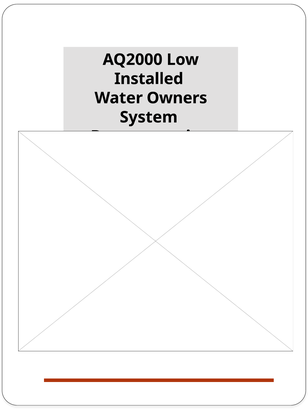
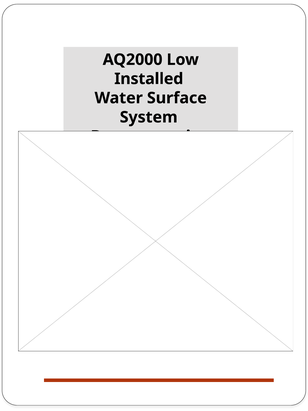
Owners: Owners -> Surface (177, 98)
